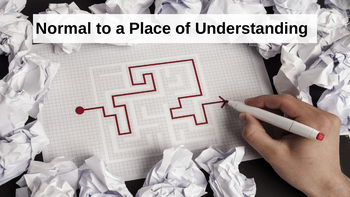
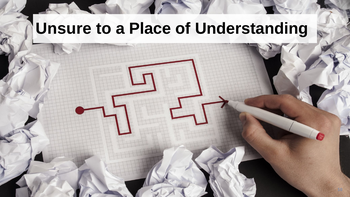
Normal: Normal -> Unsure (64, 29)
